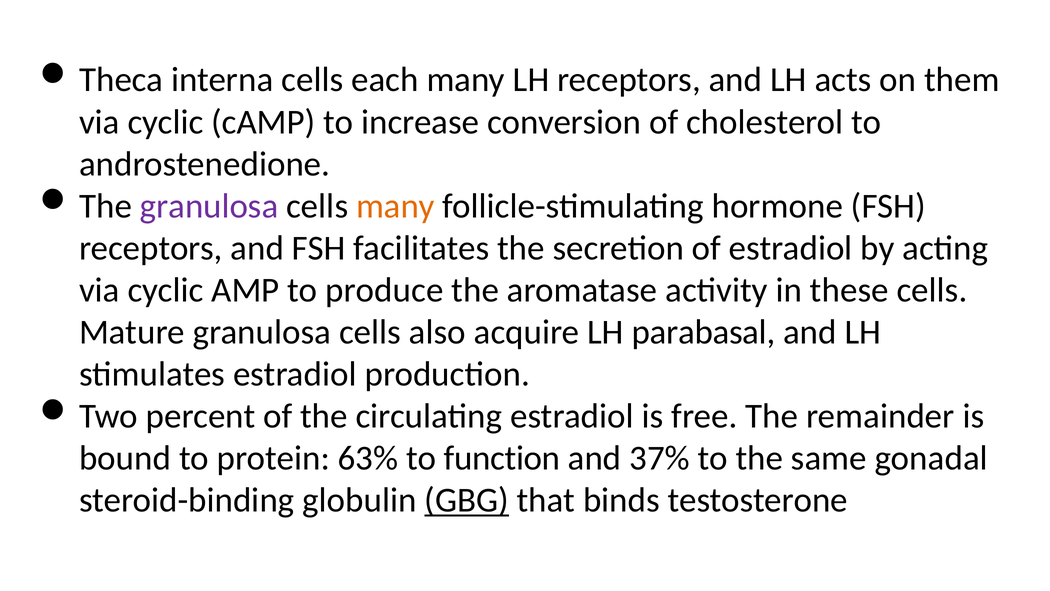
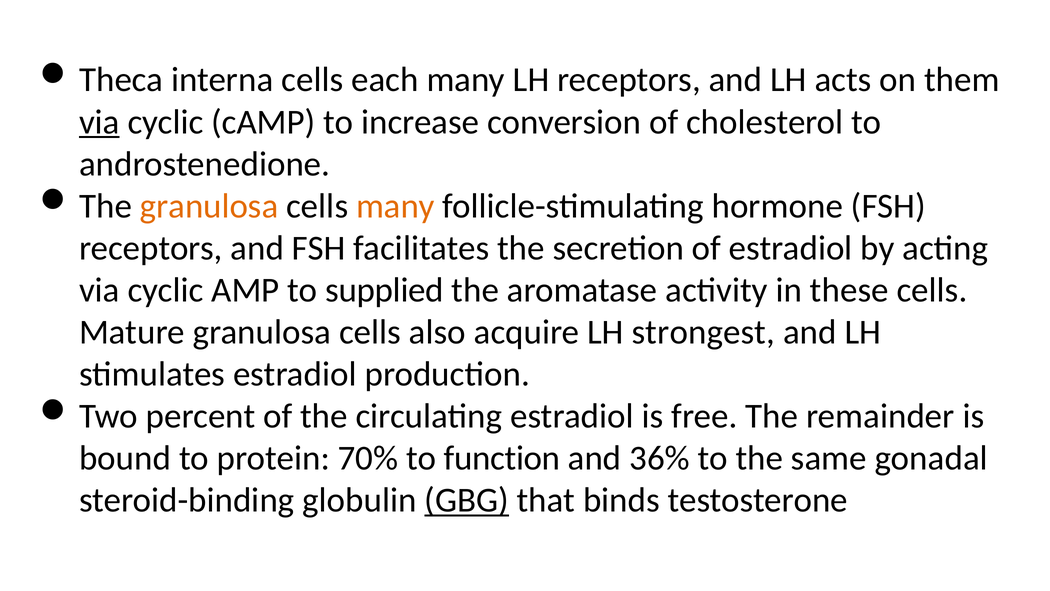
via underline: none -> present (99, 122)
granulosa colour: purple -> orange (209, 206)
produce: produce -> supplied (385, 290)
parabasal: parabasal -> strongest (703, 332)
63%: 63% -> 70% (368, 458)
37%: 37% -> 36% (660, 458)
